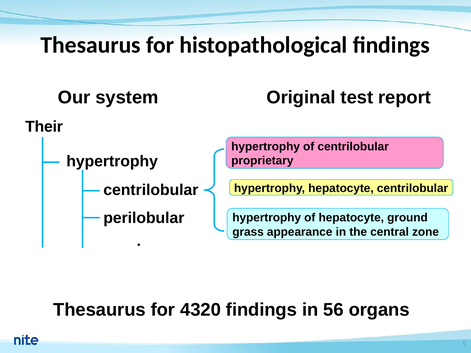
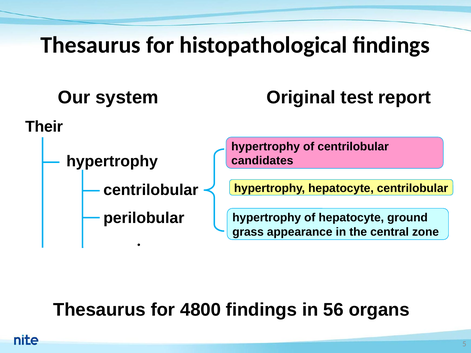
proprietary: proprietary -> candidates (262, 161)
4320: 4320 -> 4800 (201, 310)
